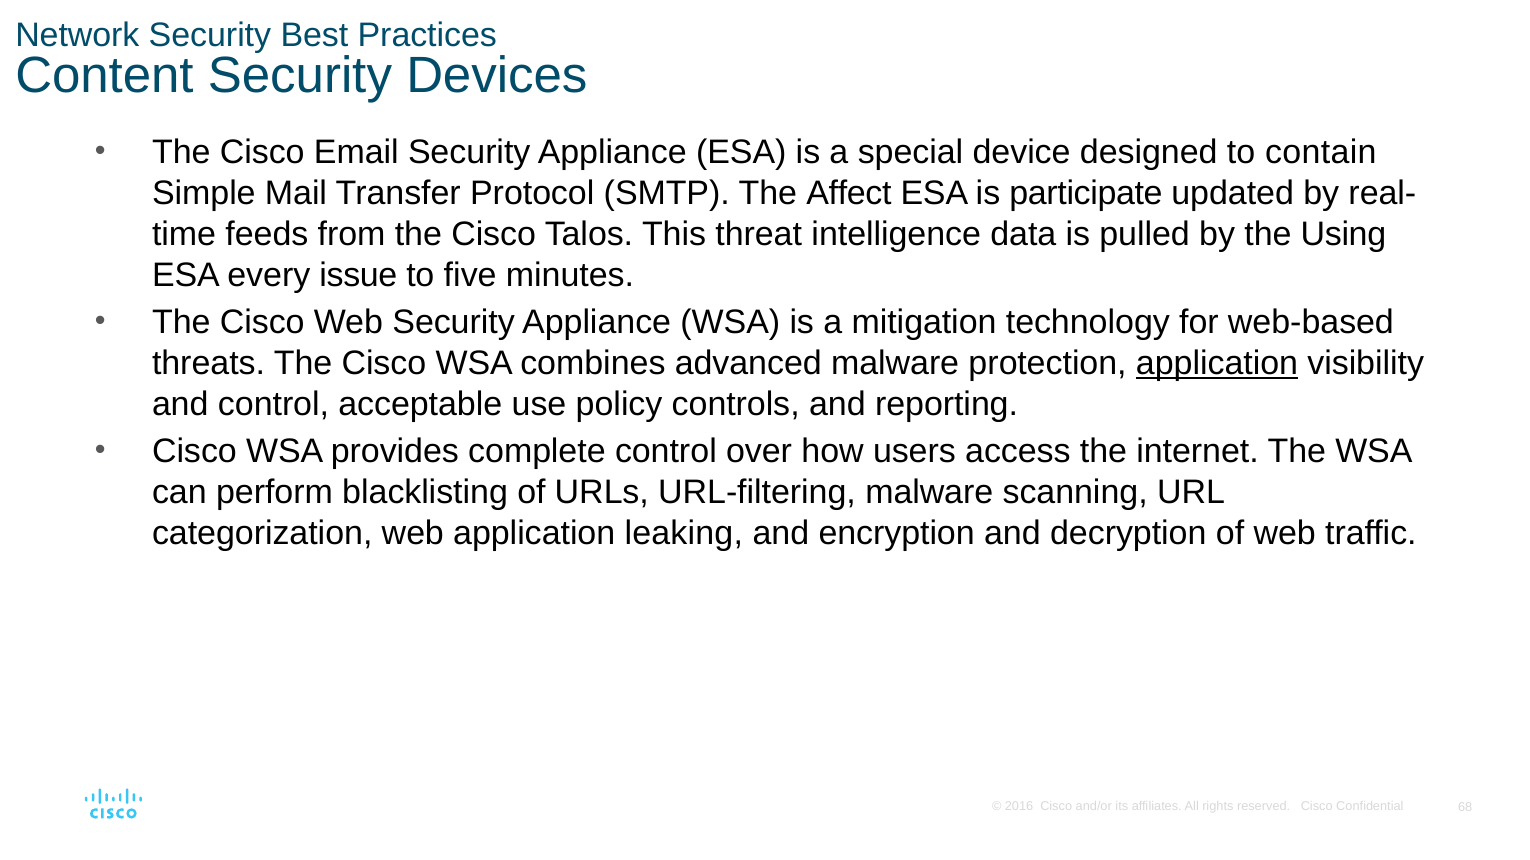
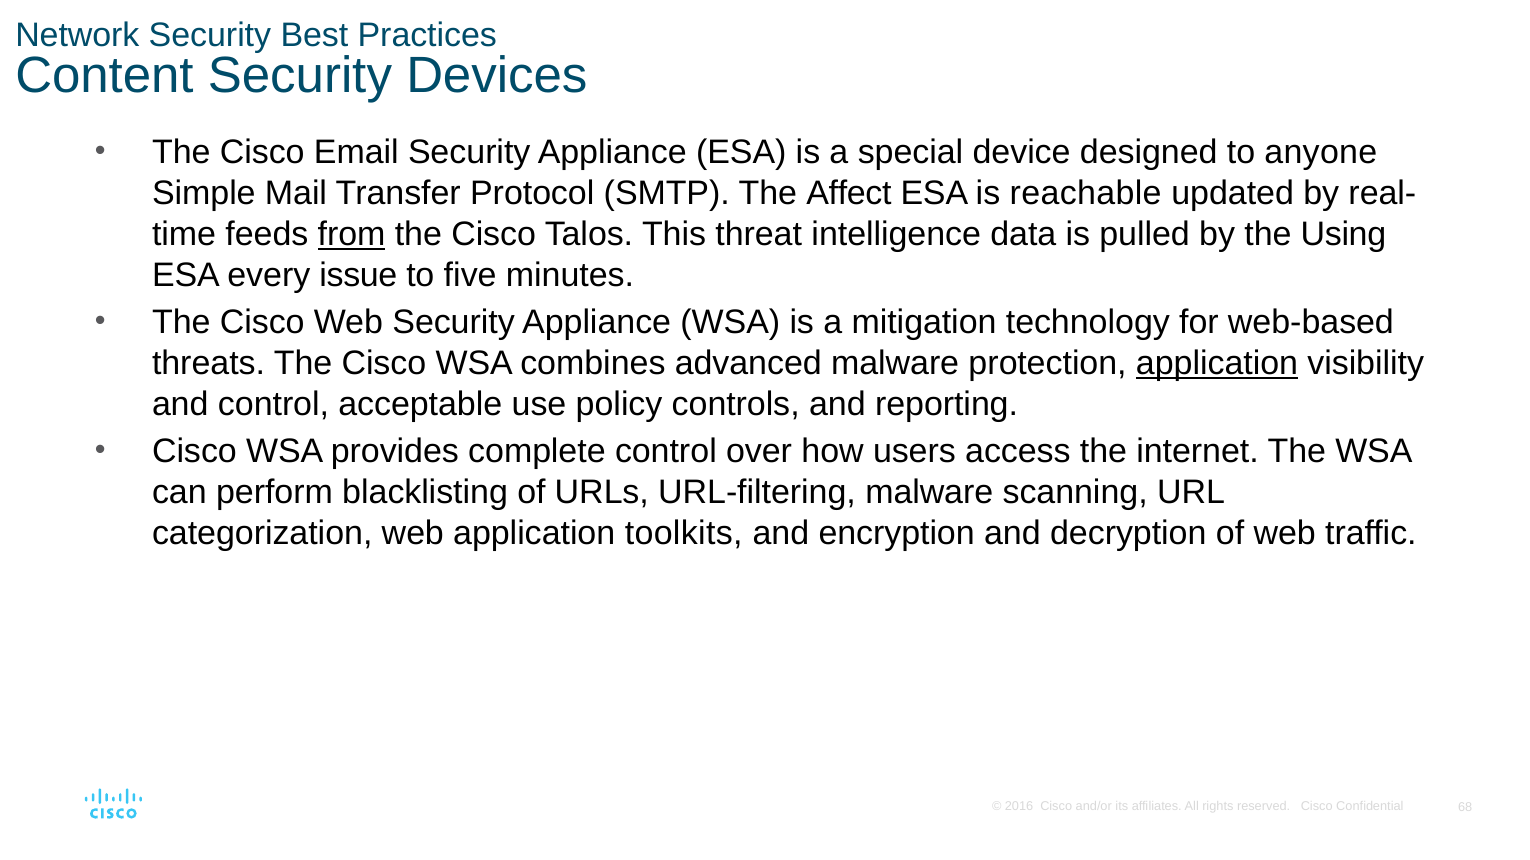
contain: contain -> anyone (1321, 153)
participate: participate -> reachable (1086, 194)
from underline: none -> present (352, 234)
leaking: leaking -> toolkits (684, 534)
